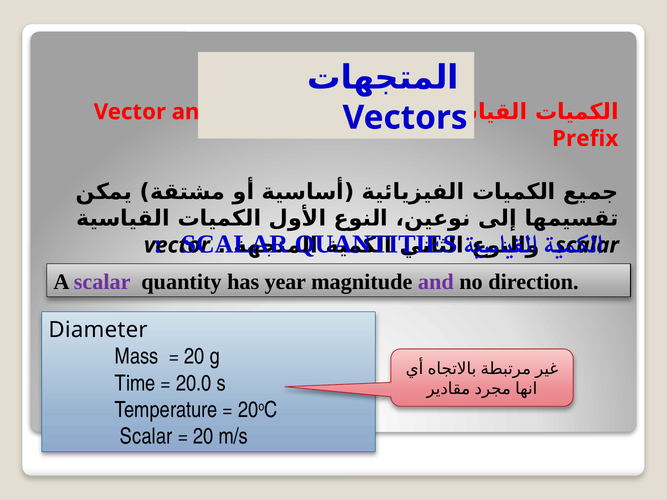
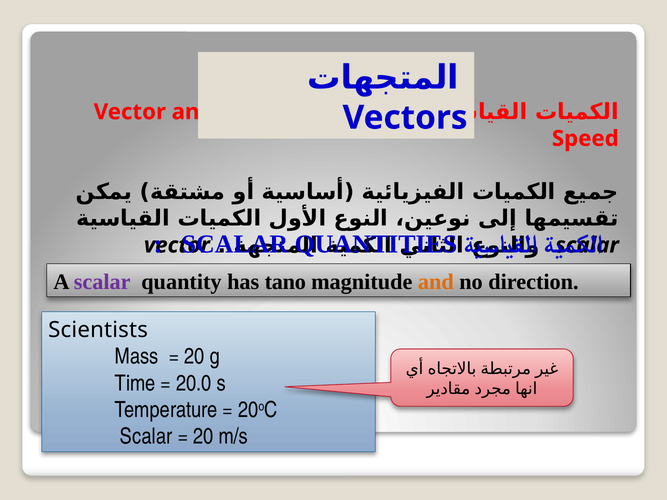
Prefix: Prefix -> Speed (585, 139)
year: year -> tano (285, 282)
and colour: purple -> orange (436, 282)
Diameter: Diameter -> Scientists (98, 330)
